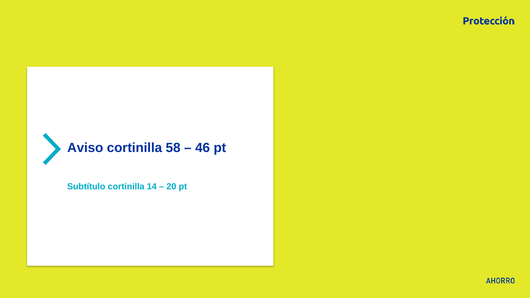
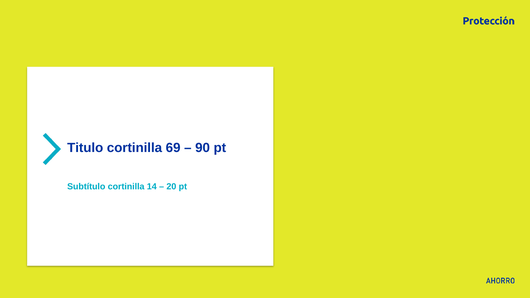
Aviso: Aviso -> Titulo (85, 148)
58: 58 -> 69 (173, 148)
46: 46 -> 90 (203, 148)
